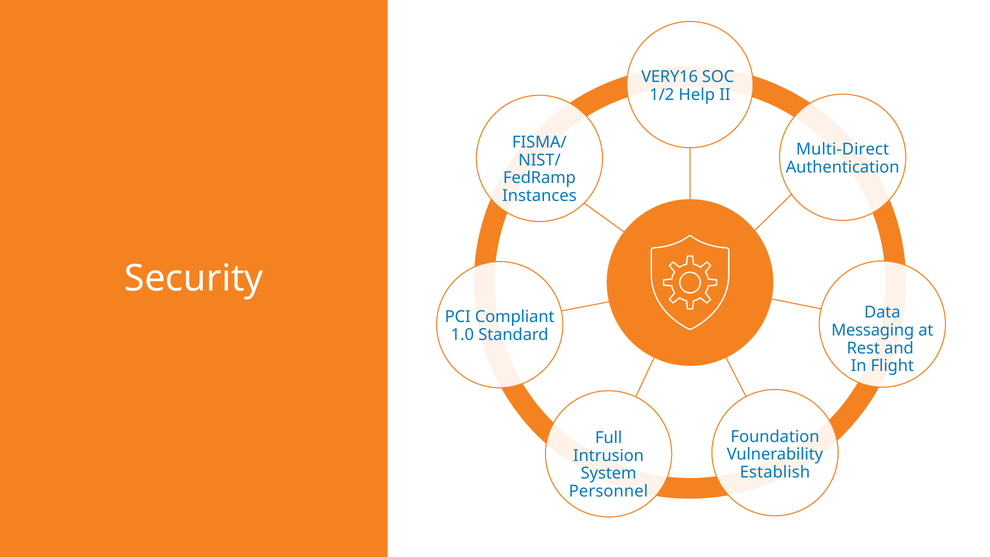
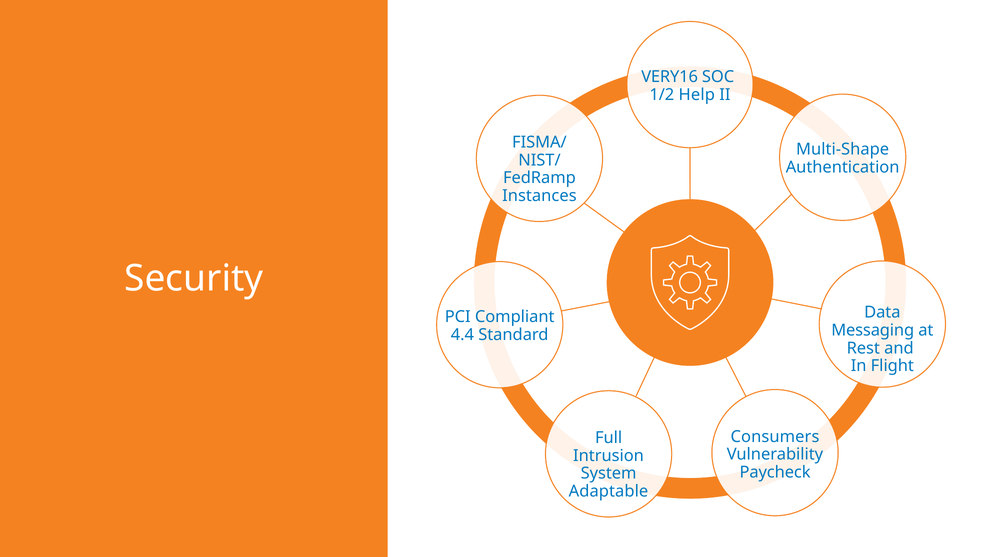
Multi-Direct: Multi-Direct -> Multi-Shape (843, 149)
1.0: 1.0 -> 4.4 (462, 335)
Foundation: Foundation -> Consumers (775, 437)
Establish: Establish -> Paycheck (775, 472)
Personnel: Personnel -> Adaptable (608, 491)
